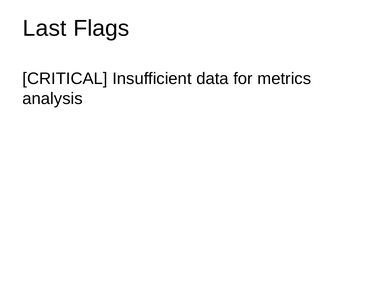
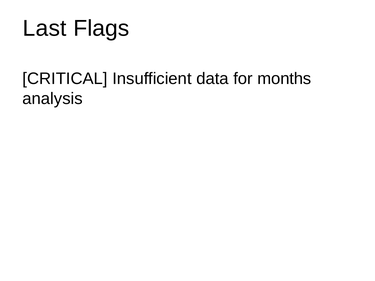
metrics: metrics -> months (284, 79)
